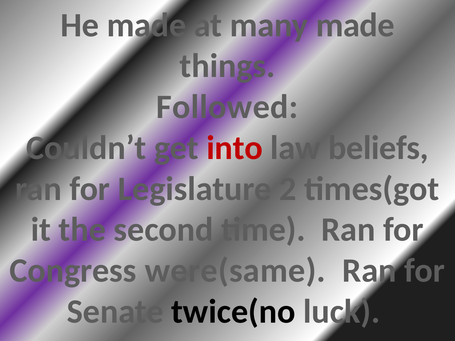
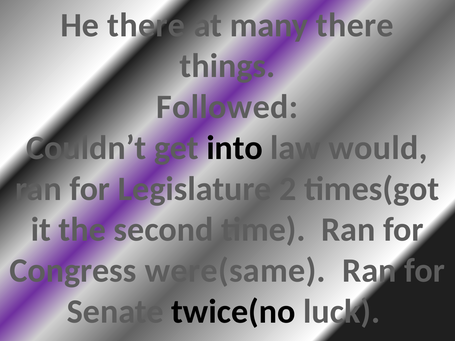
He made: made -> there (146, 25)
many made: made -> there (355, 25)
into colour: red -> black (235, 148)
beliefs: beliefs -> would (378, 148)
